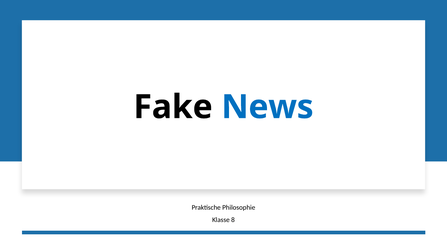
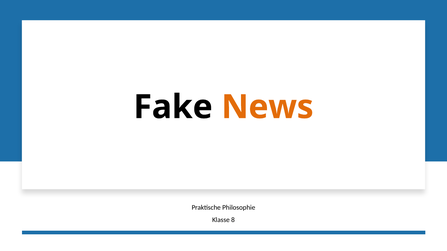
News colour: blue -> orange (268, 107)
